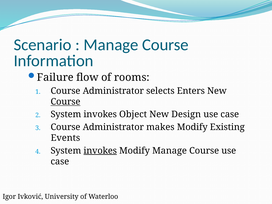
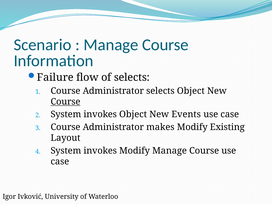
of rooms: rooms -> selects (132, 77)
selects Enters: Enters -> Object (191, 91)
Design: Design -> Events (186, 114)
Events: Events -> Layout (66, 138)
invokes underline: present -> none (100, 151)
